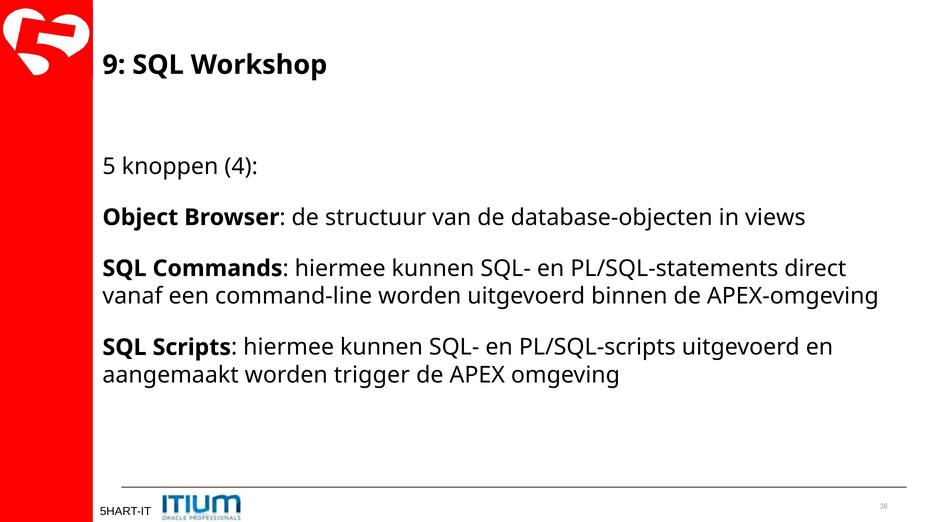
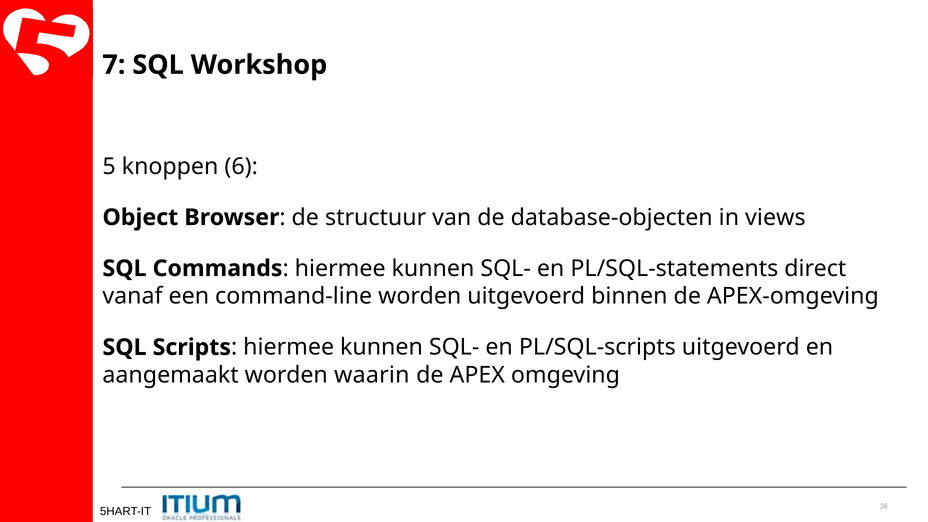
9: 9 -> 7 (114, 65)
4: 4 -> 6 (241, 166)
trigger: trigger -> waarin (372, 375)
